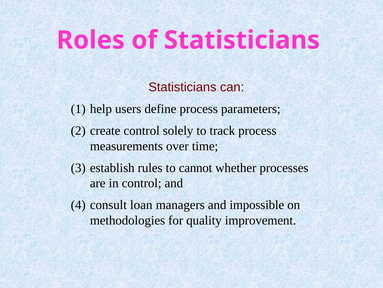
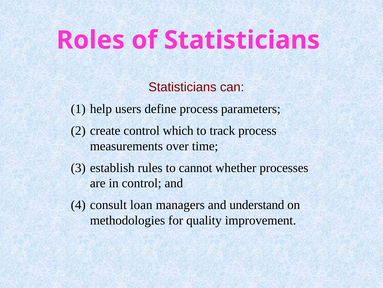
solely: solely -> which (178, 130)
impossible: impossible -> understand (257, 204)
